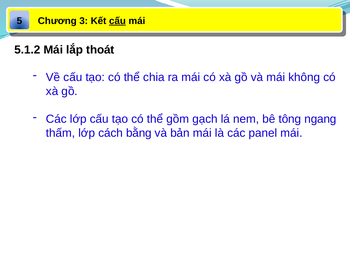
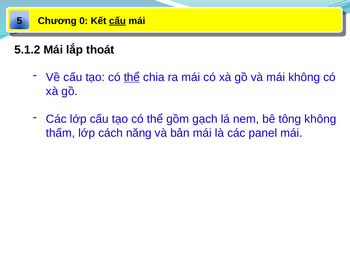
3: 3 -> 0 (84, 21)
thể underline: none -> present (132, 77)
tông ngang: ngang -> không (320, 119)
bằng: bằng -> năng (139, 133)
